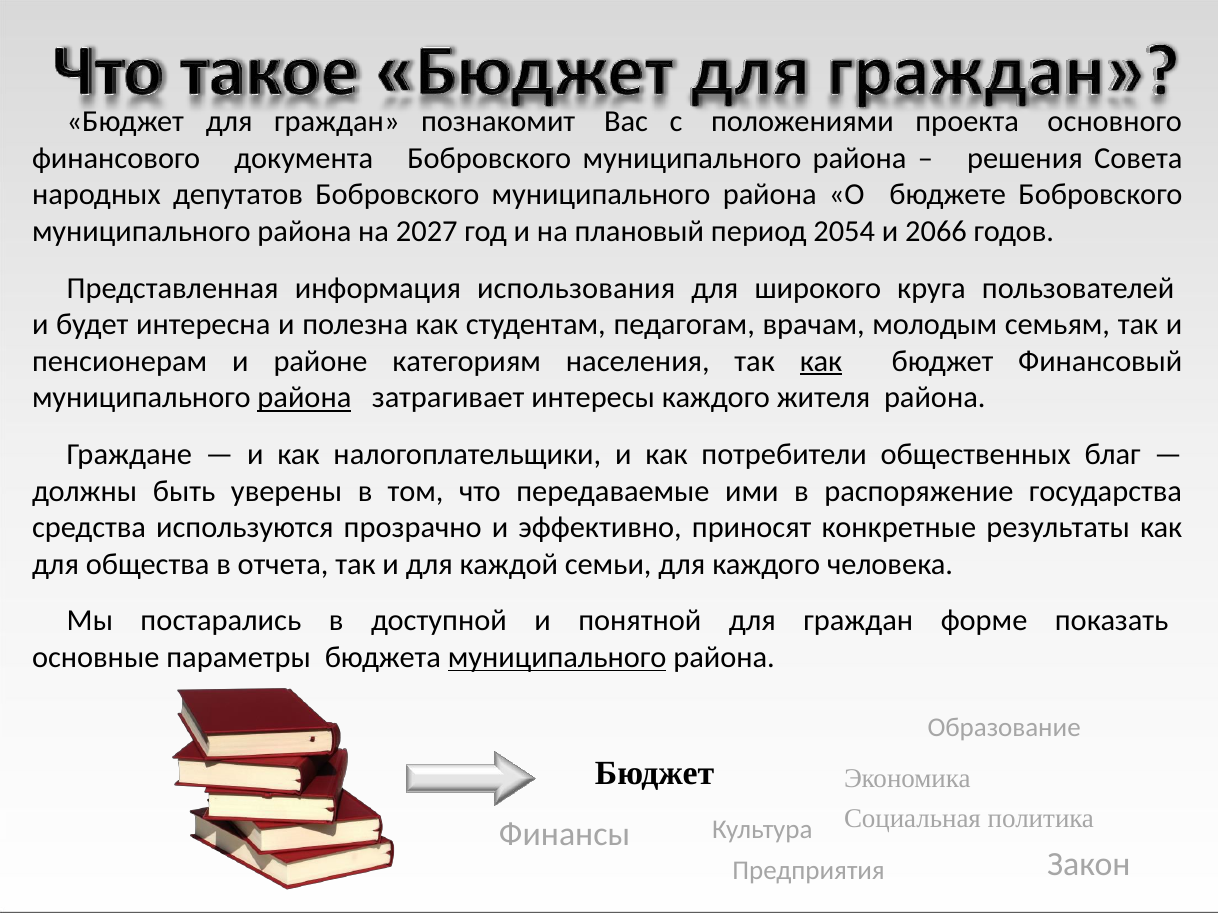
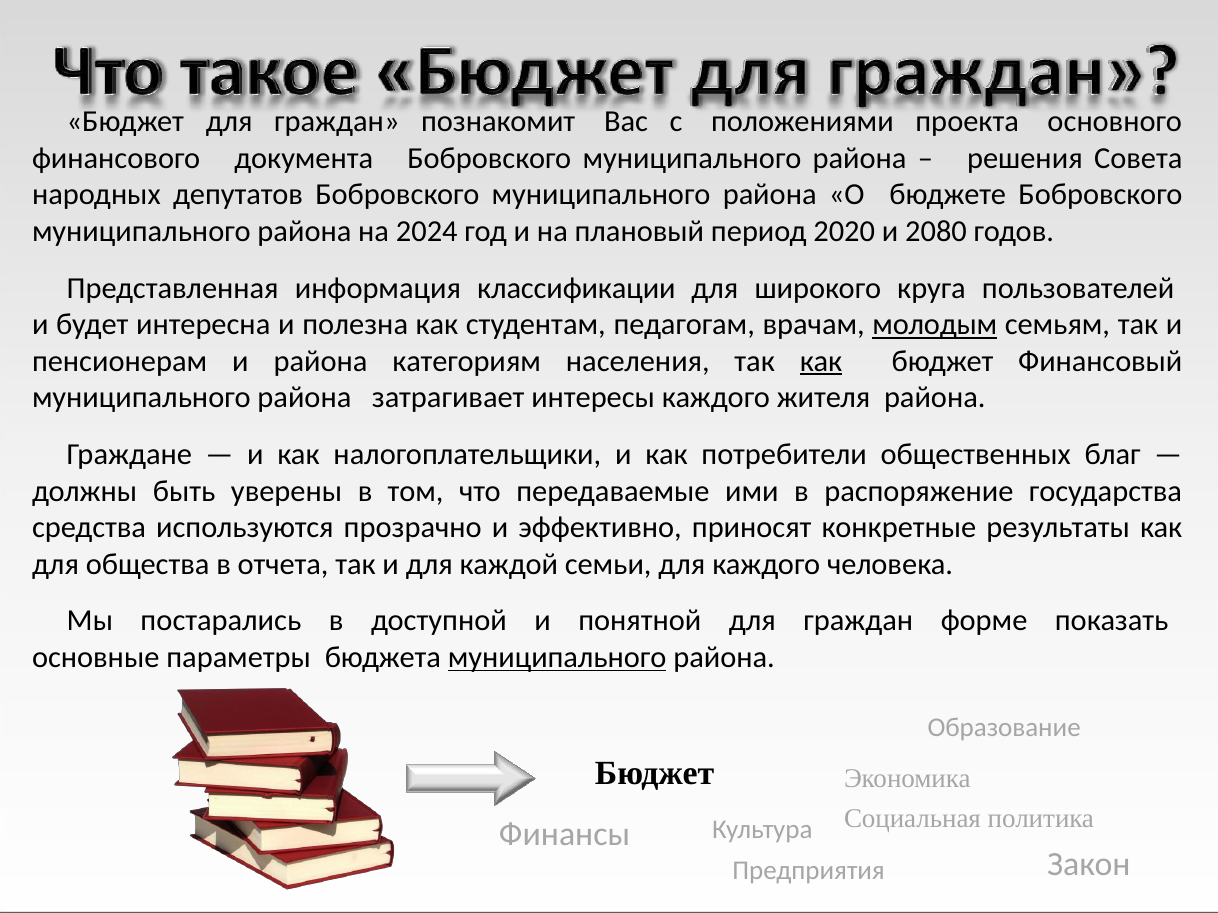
2027: 2027 -> 2024 (427, 231)
2054: 2054 -> 2020 (844, 231)
2066: 2066 -> 2080 (936, 231)
использования: использования -> классификации (576, 288)
молодым underline: none -> present (935, 325)
и районе: районе -> района (321, 361)
района underline: present -> none (304, 398)
